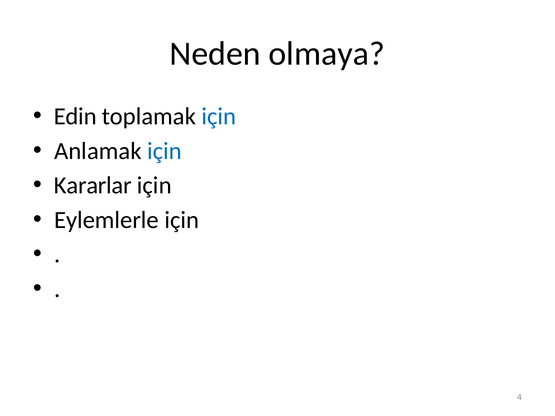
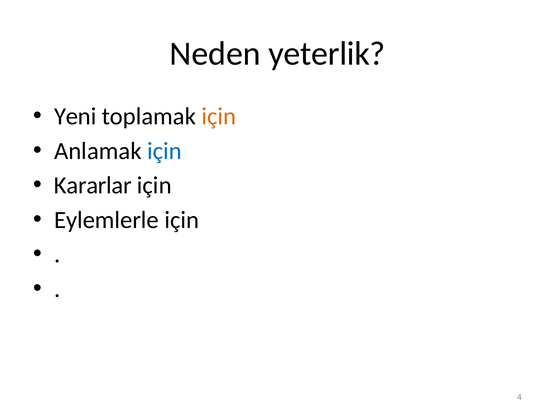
olmaya: olmaya -> yeterlik (327, 54)
Edin: Edin -> Yeni (75, 116)
için colour: blue -> orange (219, 116)
